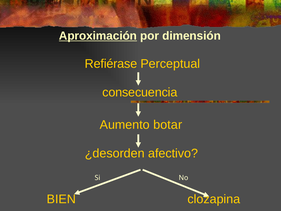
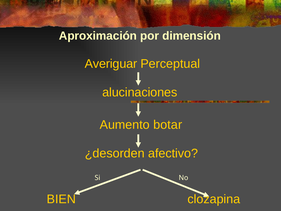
Aproximación underline: present -> none (98, 36)
Refiérase: Refiérase -> Averiguar (111, 64)
consecuencia: consecuencia -> alucinaciones (140, 92)
